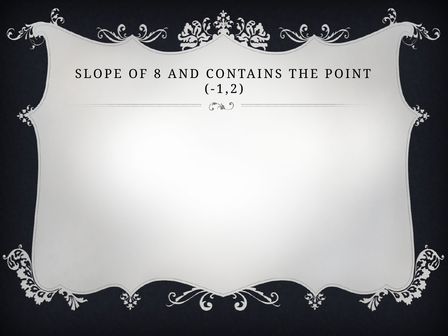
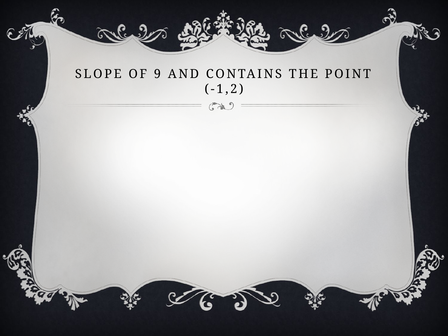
8: 8 -> 9 (157, 74)
